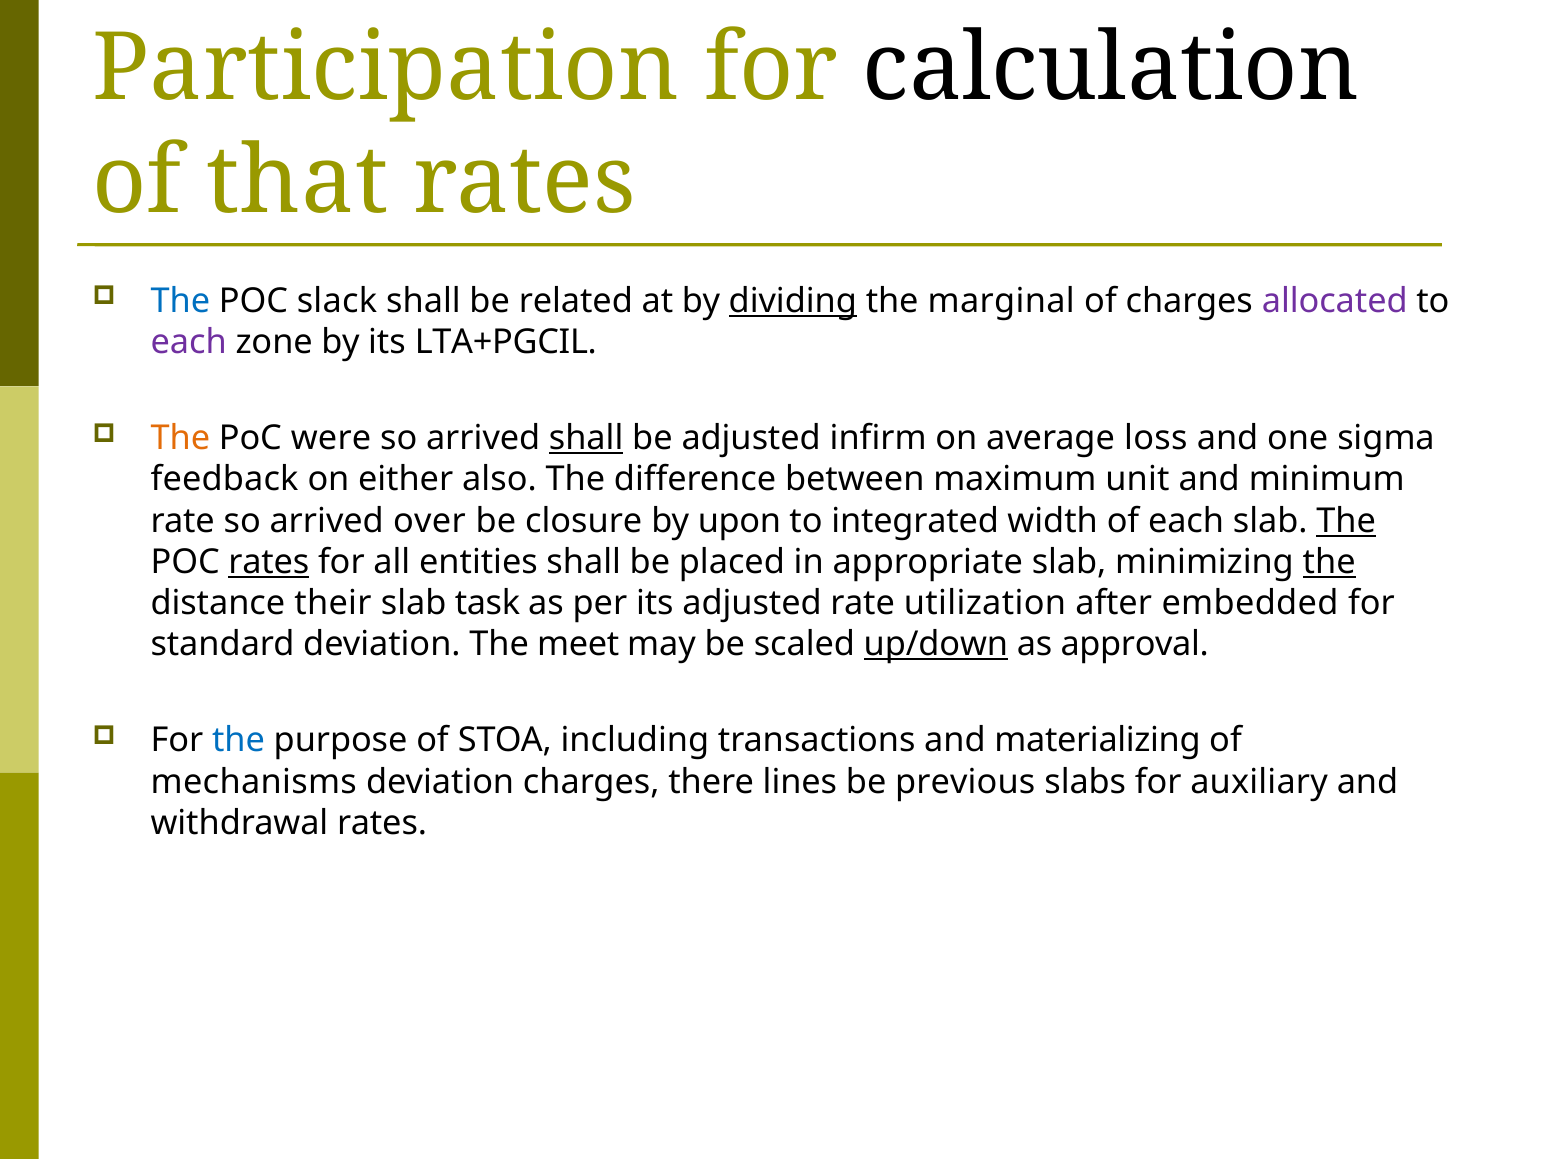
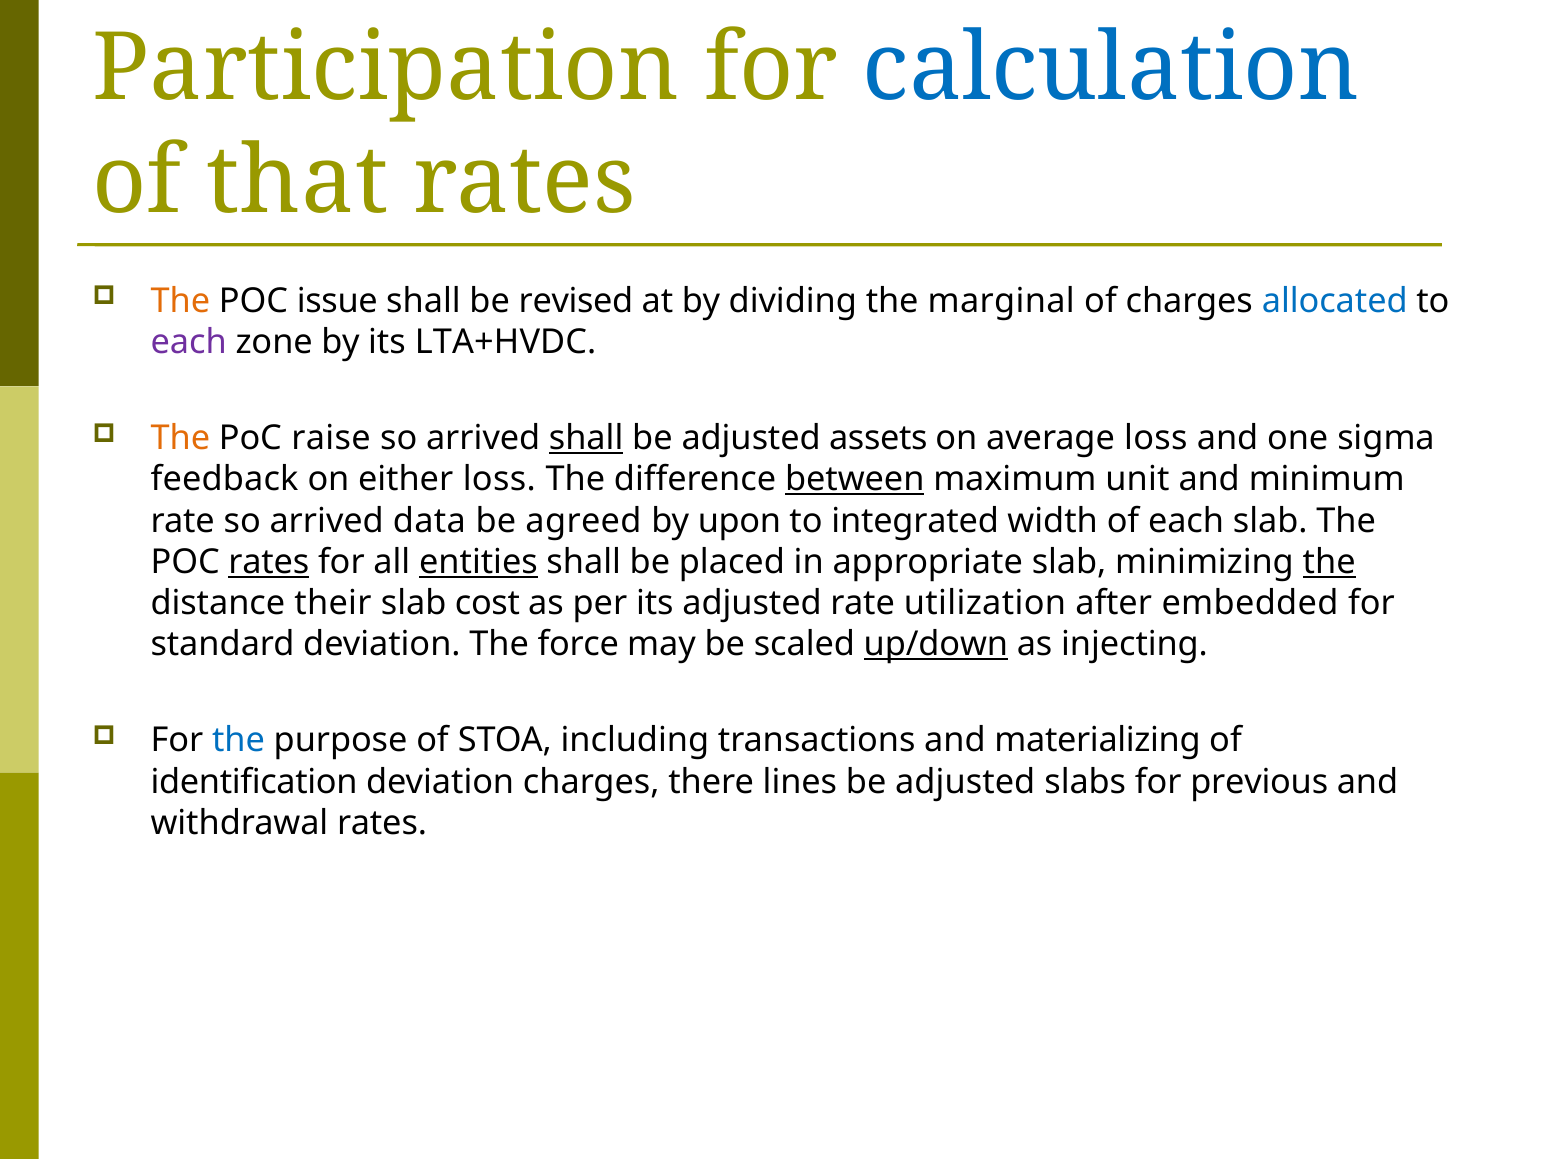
calculation colour: black -> blue (1111, 68)
The colour: blue -> orange (180, 301)
slack: slack -> issue (337, 301)
related: related -> revised (576, 301)
dividing underline: present -> none (793, 301)
allocated colour: purple -> blue (1335, 301)
LTA+PGCIL: LTA+PGCIL -> LTA+HVDC (506, 342)
were: were -> raise (331, 438)
infirm: infirm -> assets (878, 438)
either also: also -> loss (499, 480)
between underline: none -> present (855, 480)
over: over -> data (429, 521)
closure: closure -> agreed (583, 521)
The underline: present -> none (1346, 521)
entities underline: none -> present (478, 562)
task: task -> cost (487, 603)
meet: meet -> force (578, 644)
approval: approval -> injecting (1135, 644)
mechanisms: mechanisms -> identification (254, 782)
previous: previous -> adjusted (965, 782)
auxiliary: auxiliary -> previous (1259, 782)
